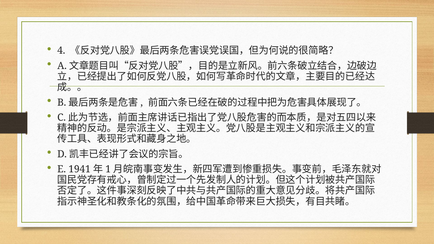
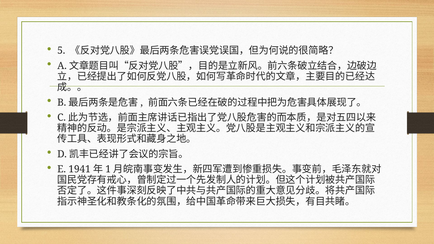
4: 4 -> 5 (61, 51)
